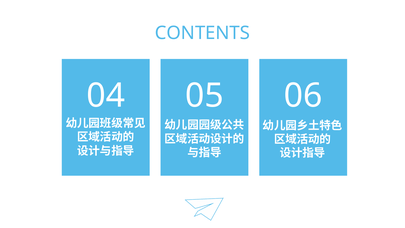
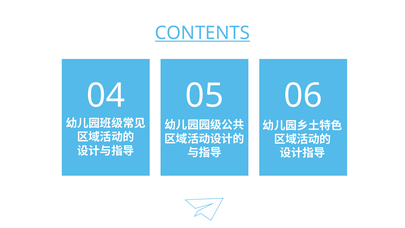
CONTENTS underline: none -> present (202, 33)
